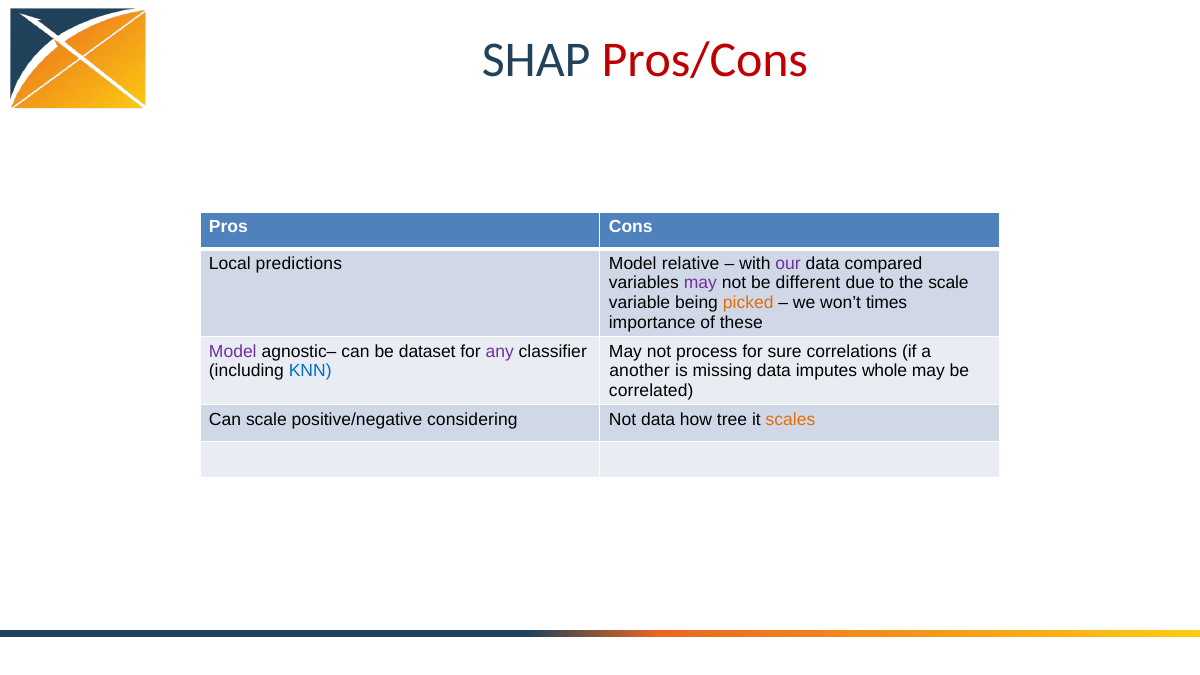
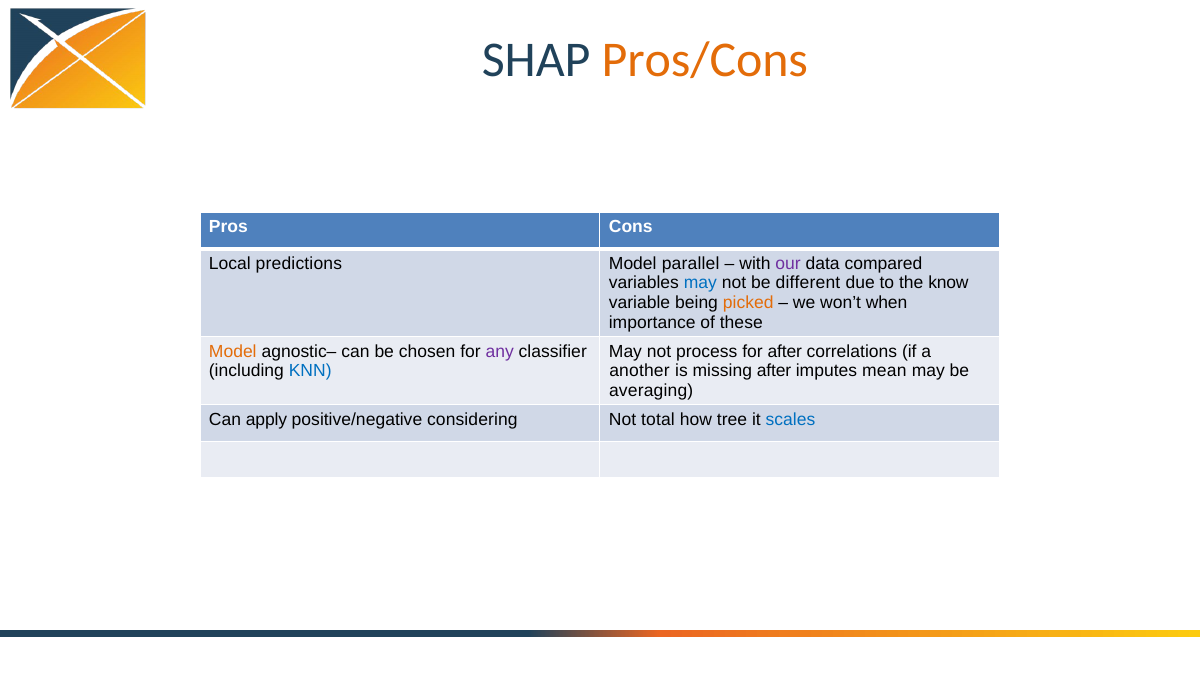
Pros/Cons colour: red -> orange (705, 60)
relative: relative -> parallel (691, 264)
may colour: purple -> blue (700, 283)
the scale: scale -> know (948, 283)
times: times -> when (887, 303)
Model colour: purple -> orange (233, 351)
dataset: dataset -> chosen (427, 351)
for sure: sure -> after (785, 351)
missing data: data -> after (774, 371)
whole: whole -> mean (884, 371)
correlated: correlated -> averaging (651, 391)
Can scale: scale -> apply (266, 419)
Not data: data -> total (658, 419)
scales colour: orange -> blue (790, 419)
